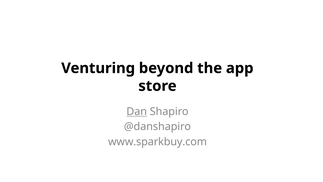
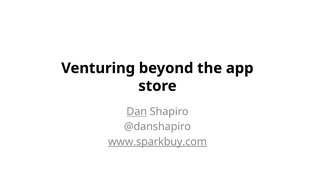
www.sparkbuy.com underline: none -> present (157, 142)
